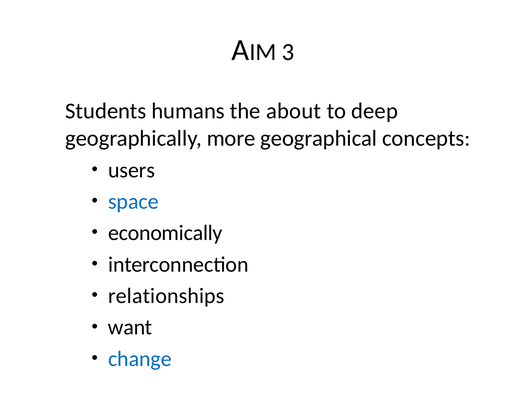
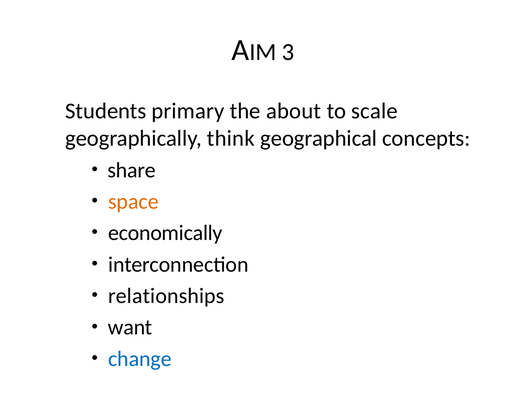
humans: humans -> primary (188, 111)
deep: deep -> scale (375, 111)
more: more -> think (231, 138)
users: users -> share (132, 170)
space colour: blue -> orange (133, 201)
